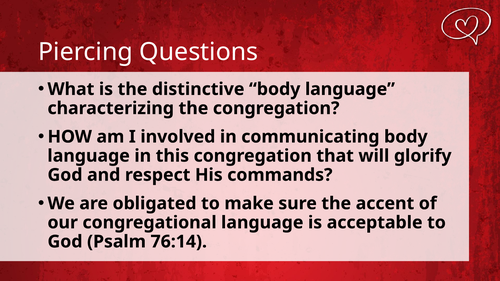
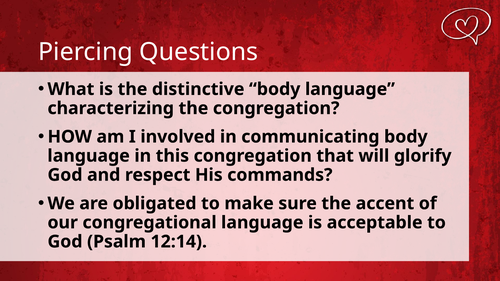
76:14: 76:14 -> 12:14 (179, 242)
